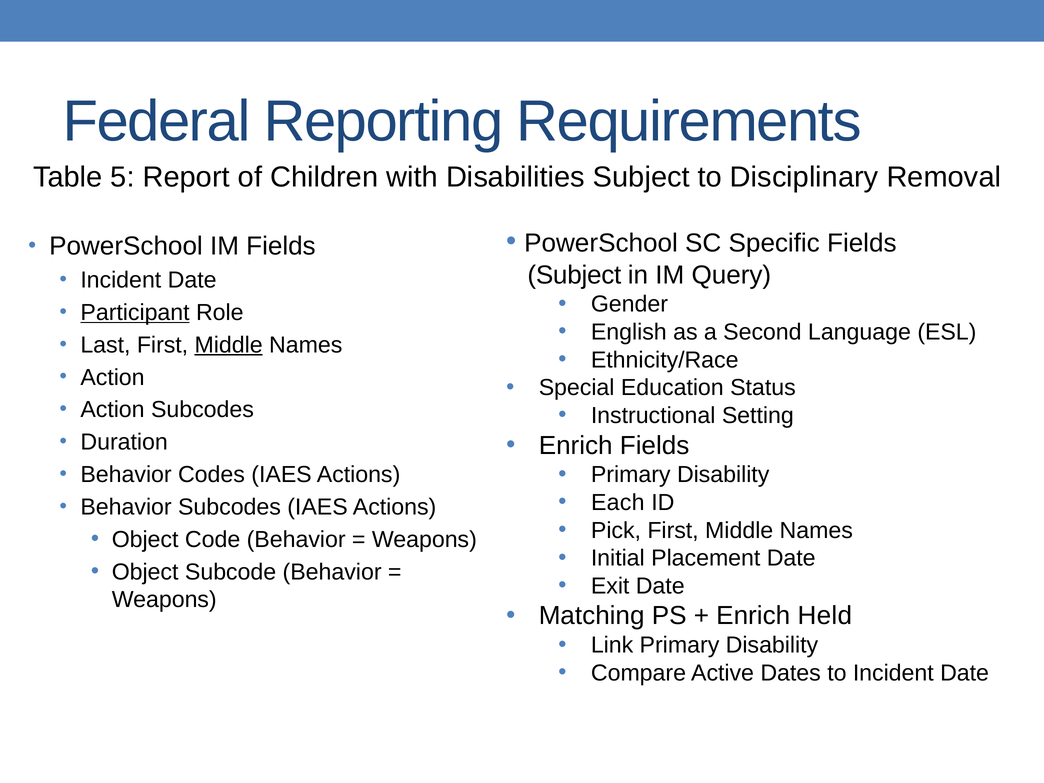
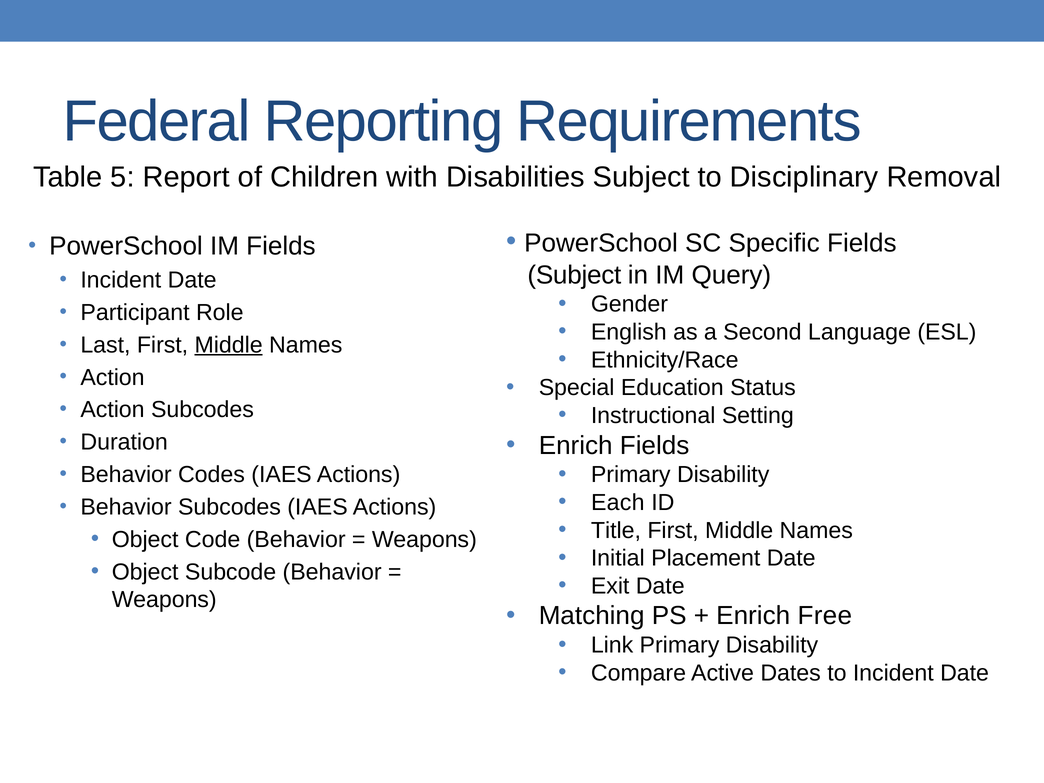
Participant underline: present -> none (135, 313)
Pick: Pick -> Title (616, 530)
Held: Held -> Free (825, 616)
